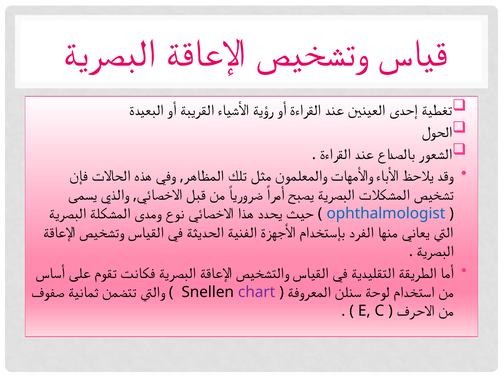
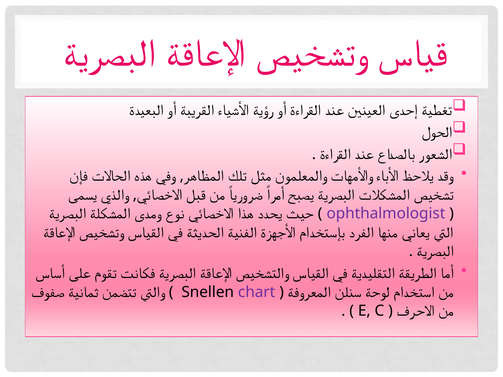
ophthalmologist colour: blue -> purple (386, 214)
